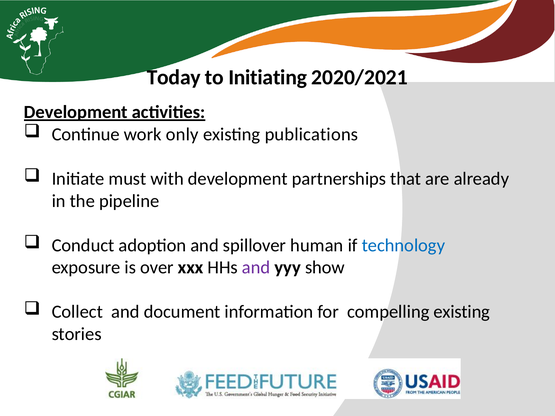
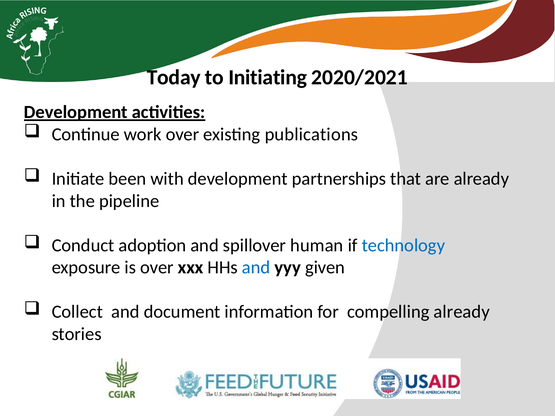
work only: only -> over (182, 134)
must: must -> been (127, 179)
and colour: purple -> blue (256, 268)
show: show -> given (325, 268)
compelling existing: existing -> already (462, 312)
